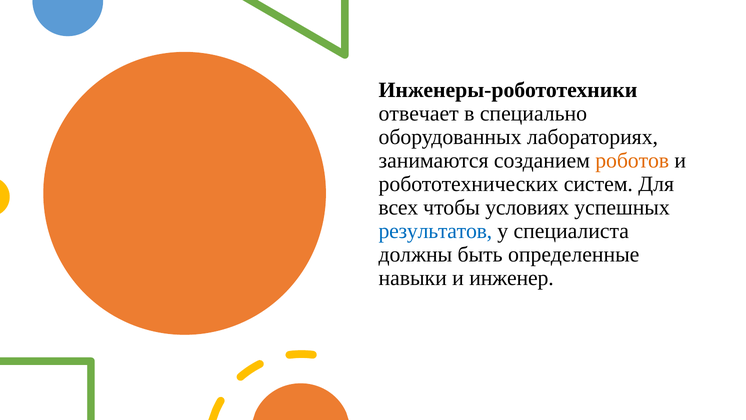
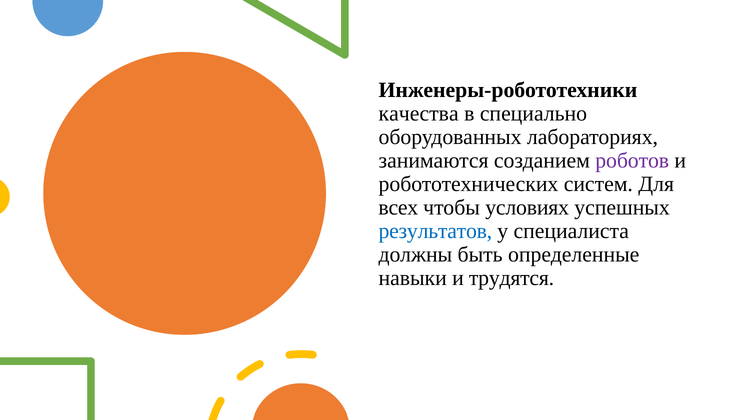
отвечает: отвечает -> качества (419, 114)
роботов colour: orange -> purple (632, 161)
инженер: инженер -> трудятся (512, 278)
